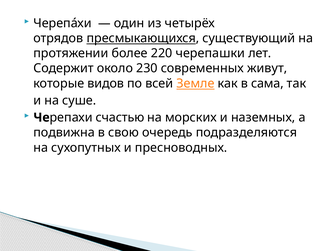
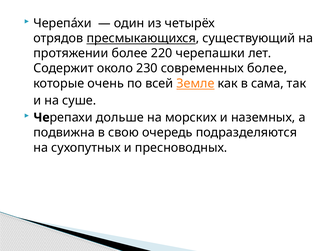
современных живут: живут -> более (267, 68)
видов: видов -> очень (106, 83)
счастью: счастью -> дольше (120, 117)
